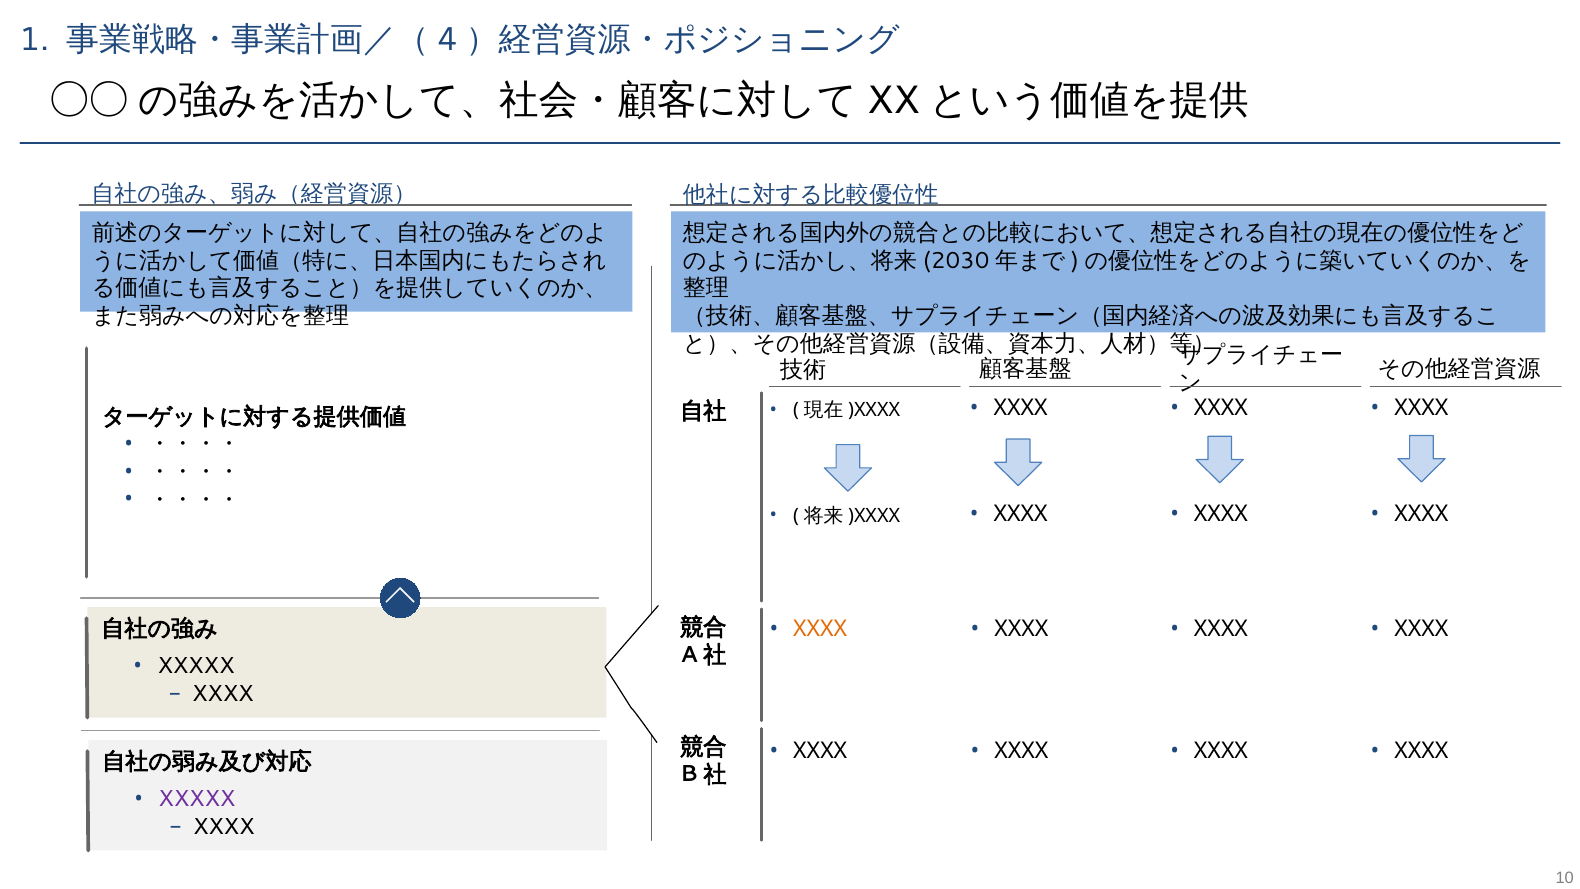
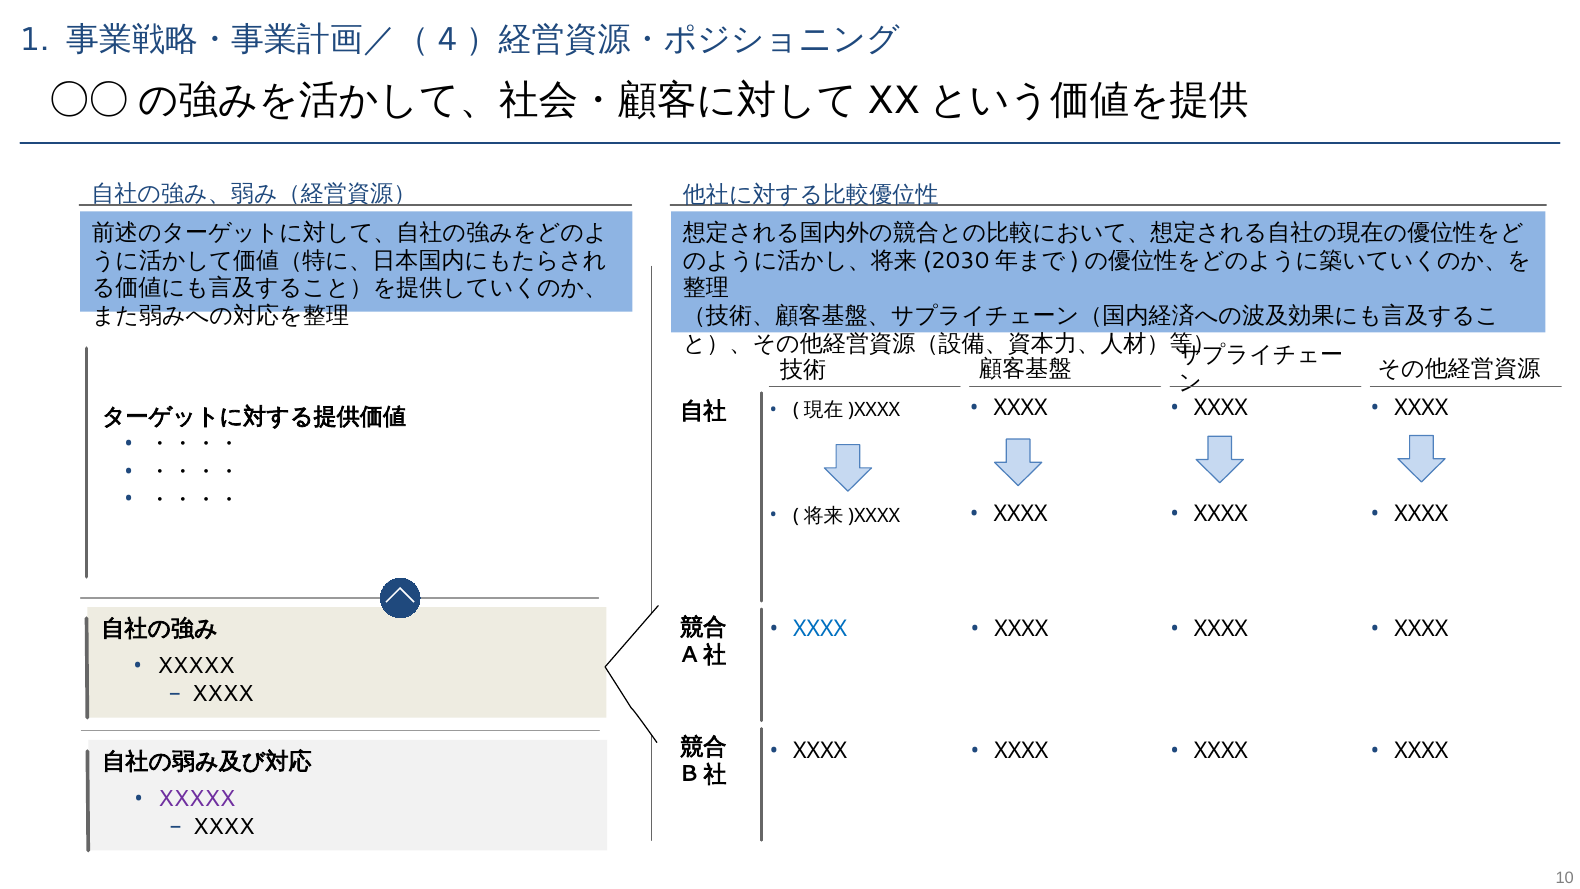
XXXX colour: orange -> blue (820, 629)
